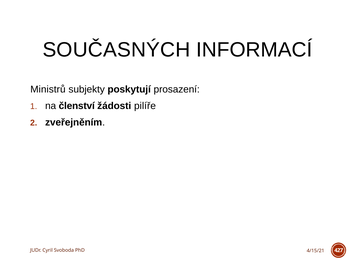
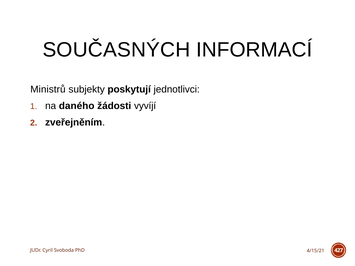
prosazení: prosazení -> jednotlivci (177, 89)
členství: členství -> daného (77, 106)
pilíře: pilíře -> vyvíjí (145, 106)
